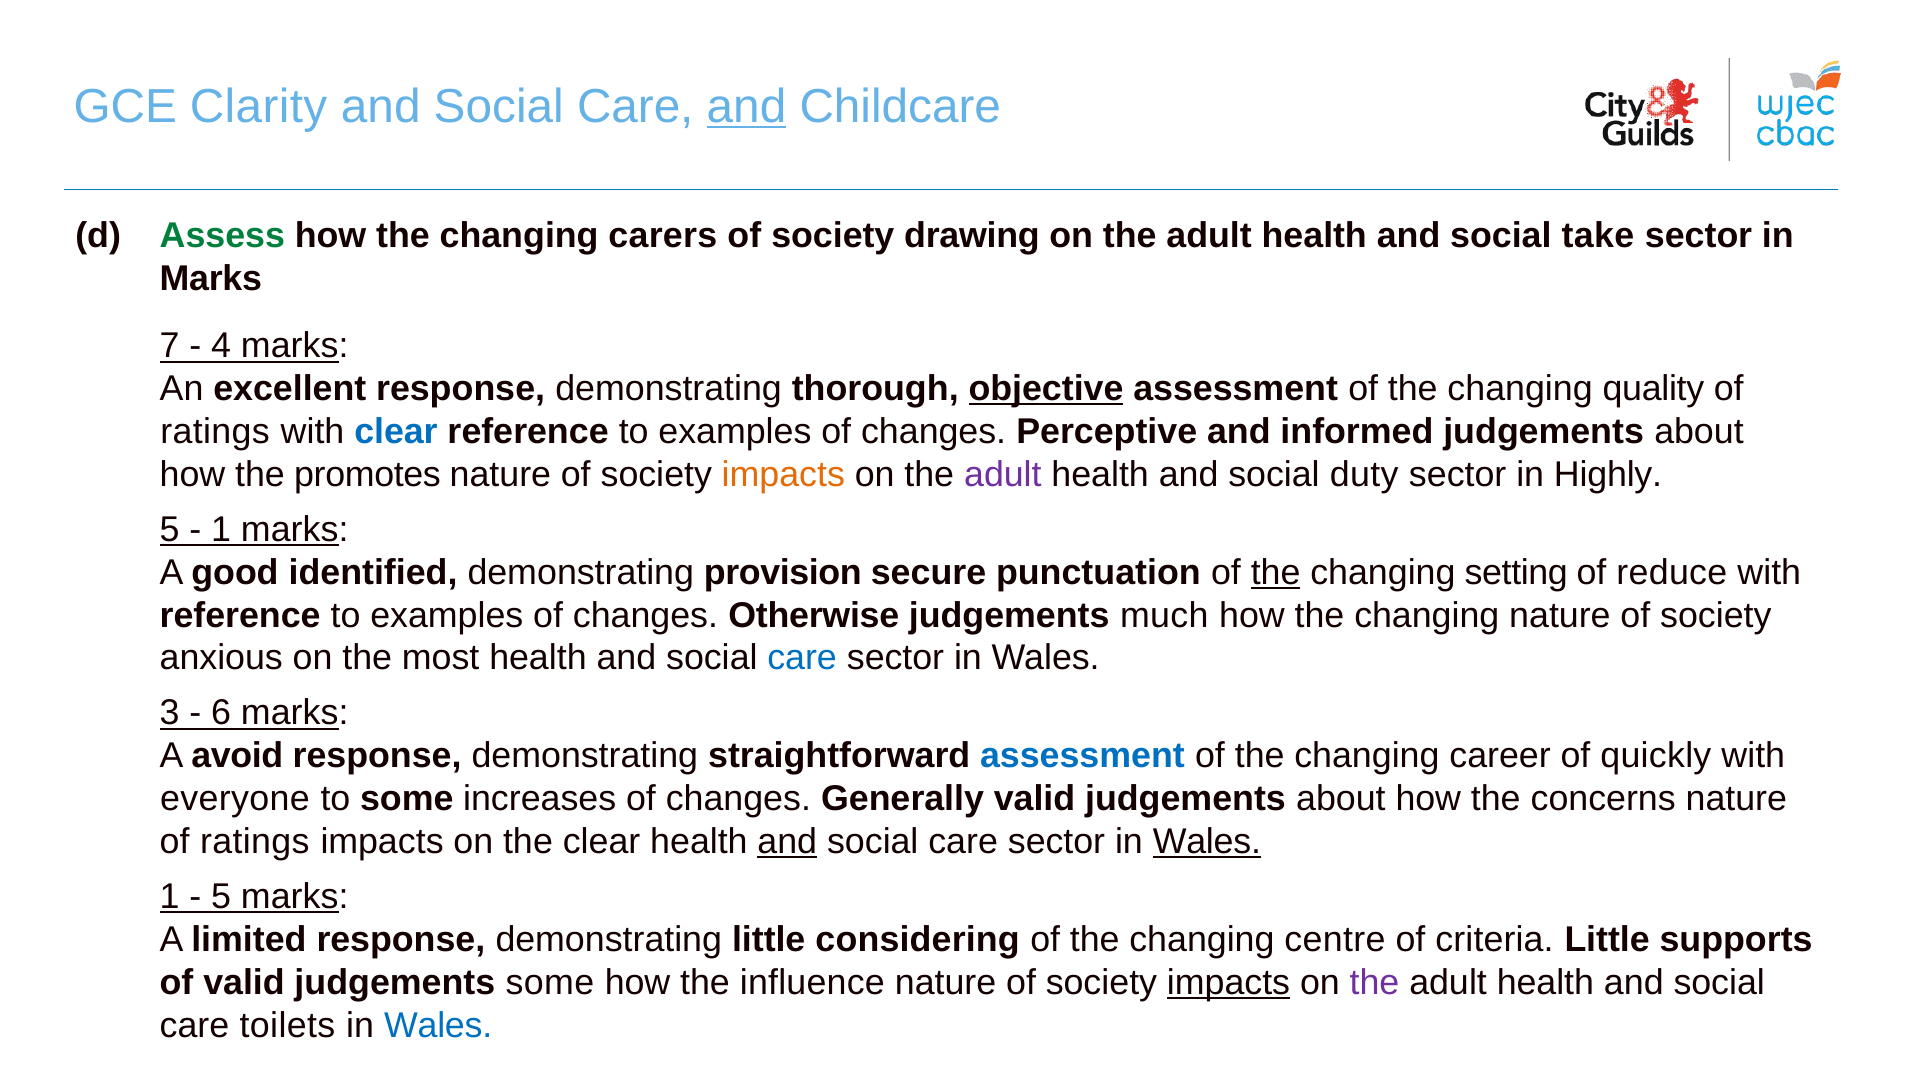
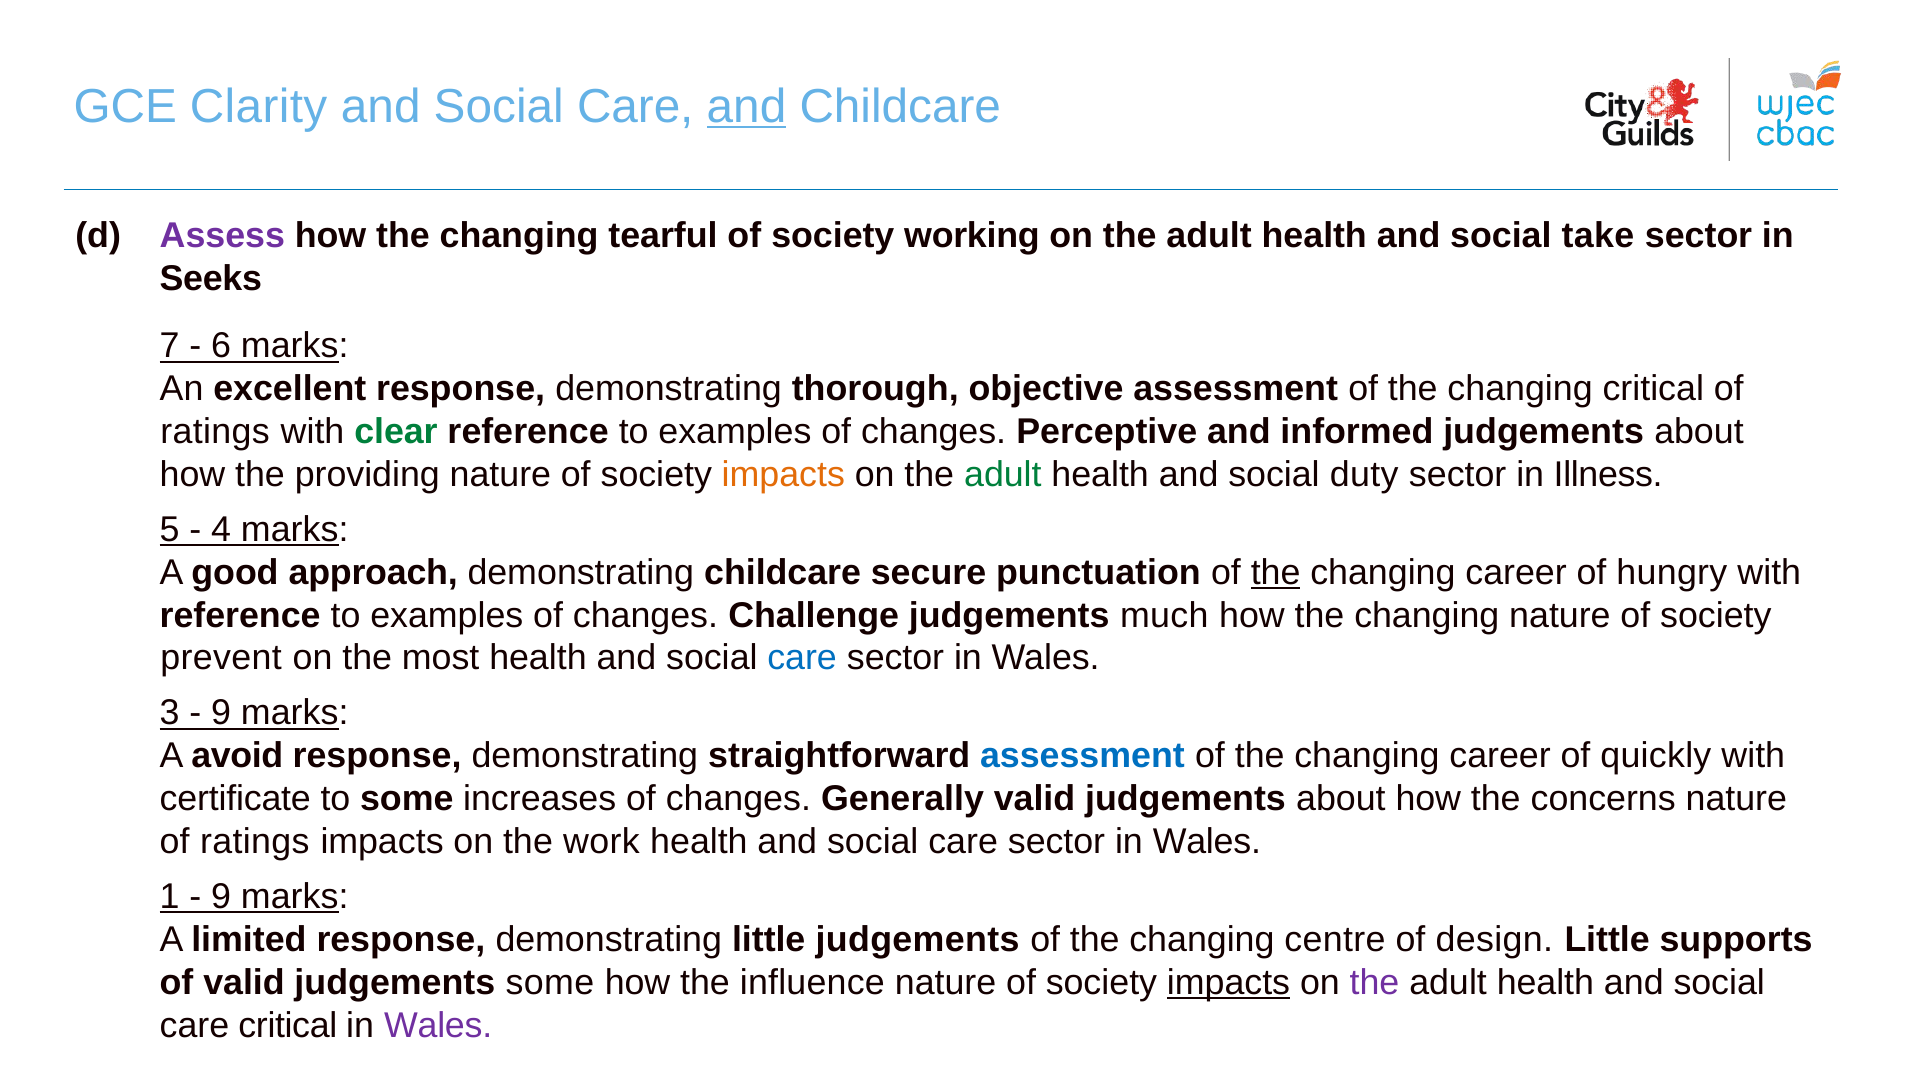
Assess colour: green -> purple (222, 236)
carers: carers -> tearful (663, 236)
drawing: drawing -> working (972, 236)
Marks: Marks -> Seeks (211, 279)
4: 4 -> 6 (221, 346)
objective underline: present -> none (1046, 389)
changing quality: quality -> critical (1653, 389)
clear colour: blue -> green (396, 432)
promotes: promotes -> providing (367, 475)
adult colour: purple -> green (1003, 475)
Highly: Highly -> Illness (1608, 475)
1: 1 -> 4 (221, 530)
identified: identified -> approach (373, 572)
demonstrating provision: provision -> childcare (783, 572)
setting: setting -> career (1516, 572)
reduce: reduce -> hungry (1672, 572)
Otherwise: Otherwise -> Challenge (814, 615)
anxious: anxious -> prevent (221, 658)
6: 6 -> 9 (221, 713)
everyone: everyone -> certificate (235, 799)
the clear: clear -> work (601, 842)
and underline: present -> none (787, 842)
Wales underline: present -> none (1207, 842)
5: 5 -> 9 (221, 897)
little considering: considering -> judgements (918, 940)
criteria: criteria -> design (1494, 940)
care toilets: toilets -> critical (288, 1026)
Wales colour: blue -> purple (438, 1026)
